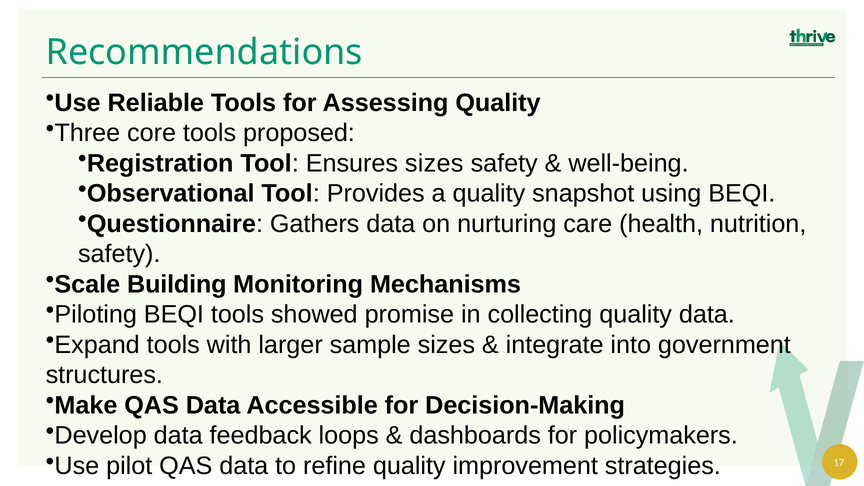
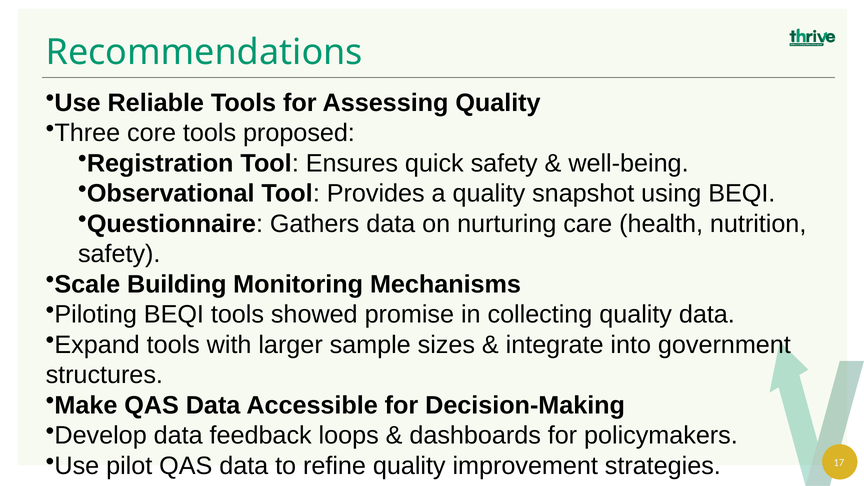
Ensures sizes: sizes -> quick (434, 163)
